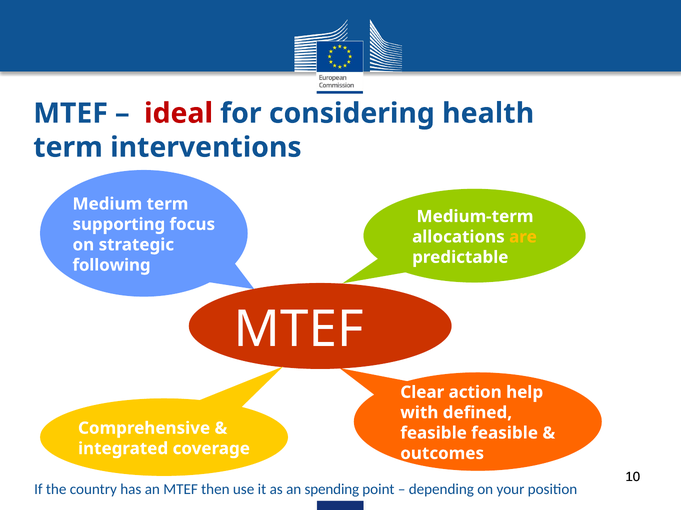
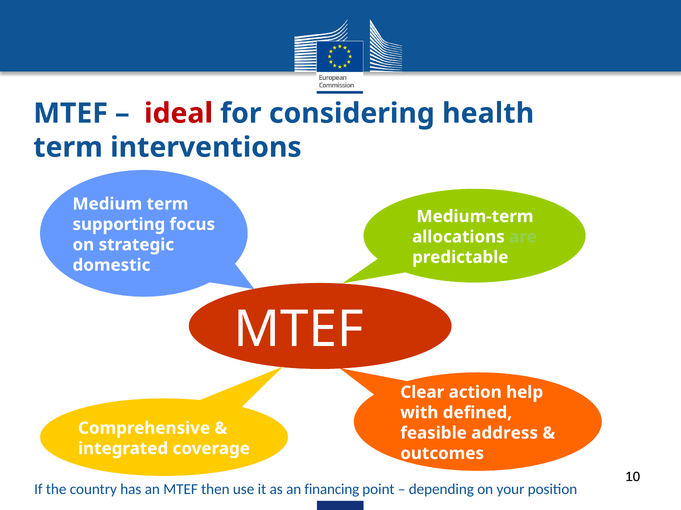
are colour: yellow -> light green (523, 237)
following: following -> domestic (111, 266)
feasible feasible: feasible -> address (505, 434)
spending: spending -> financing (332, 490)
